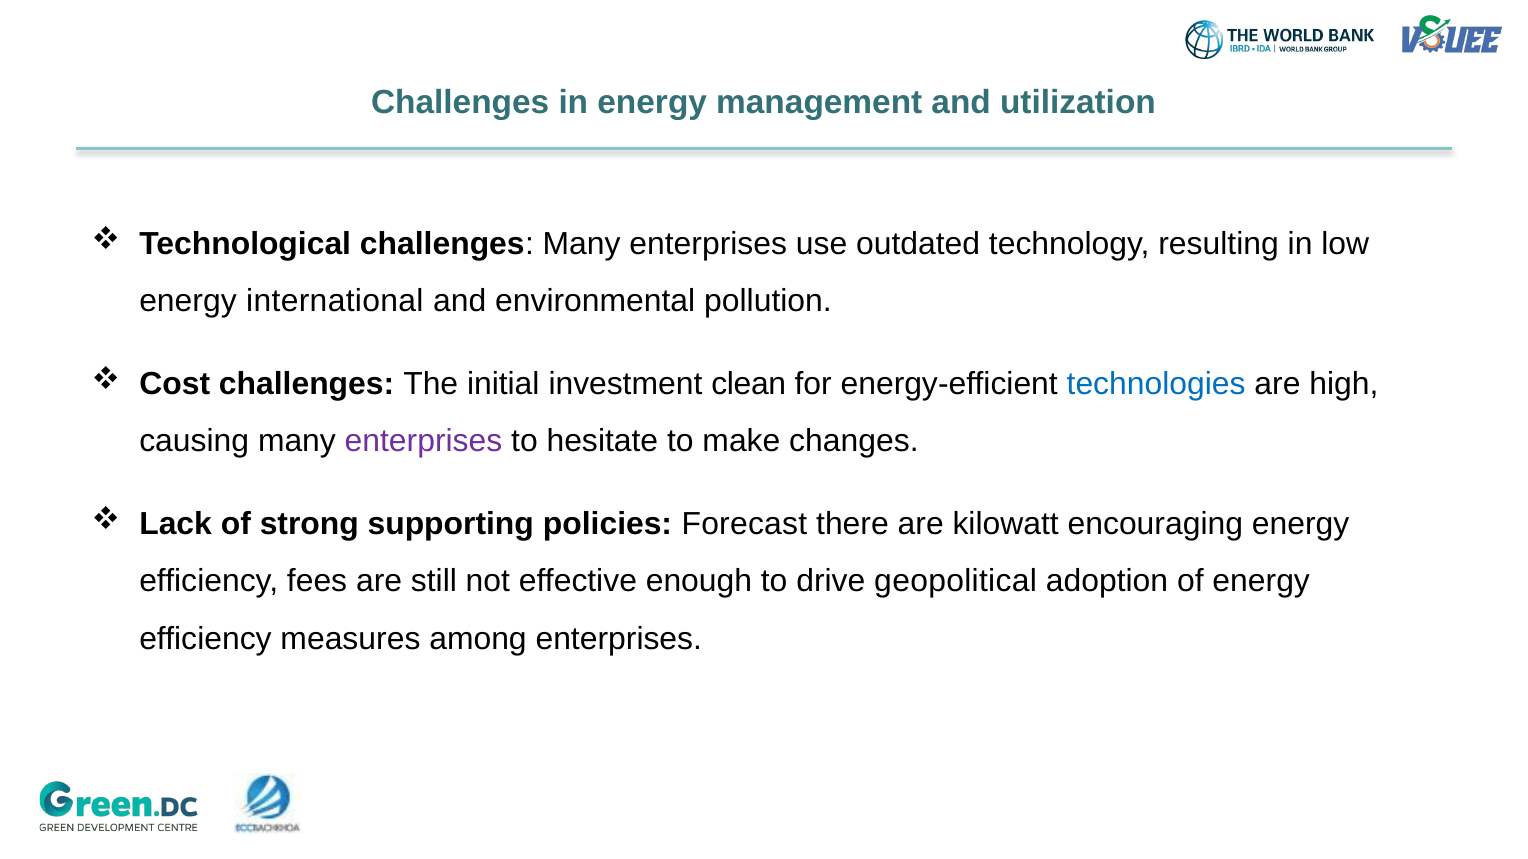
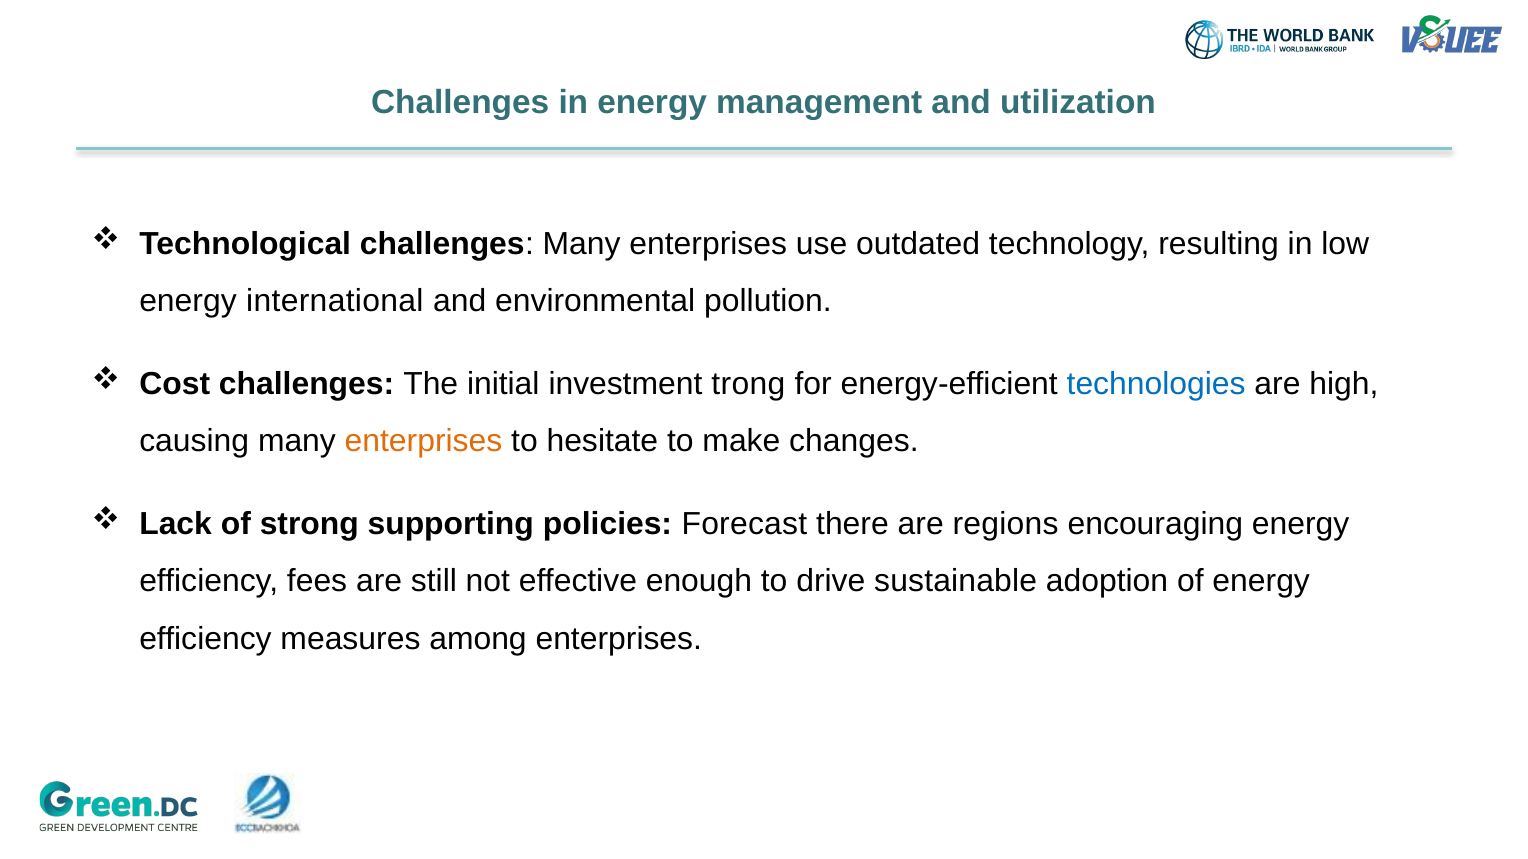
clean: clean -> trong (748, 384)
enterprises colour: purple -> orange (423, 442)
kilowatt: kilowatt -> regions (1005, 524)
geopolitical: geopolitical -> sustainable (956, 582)
